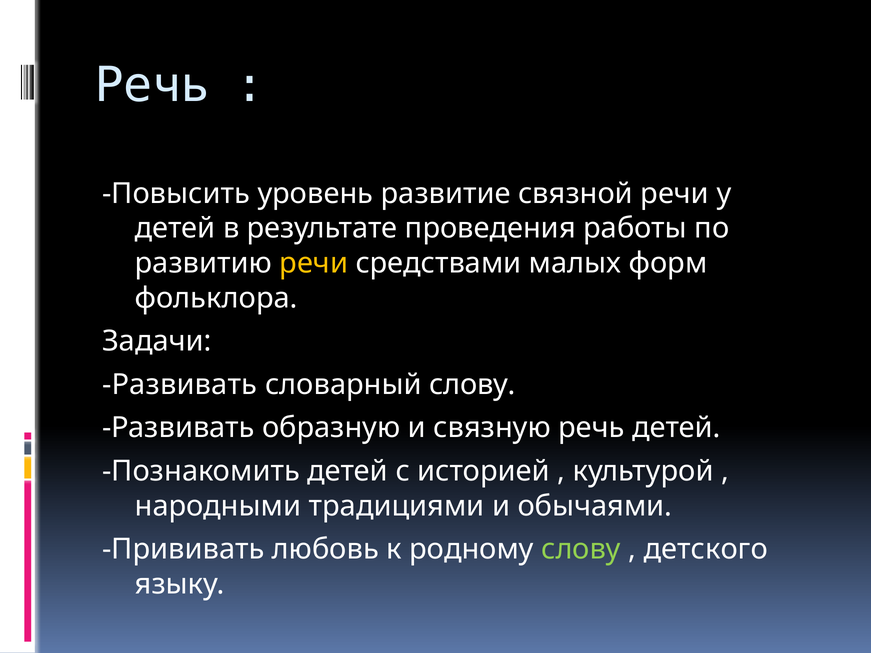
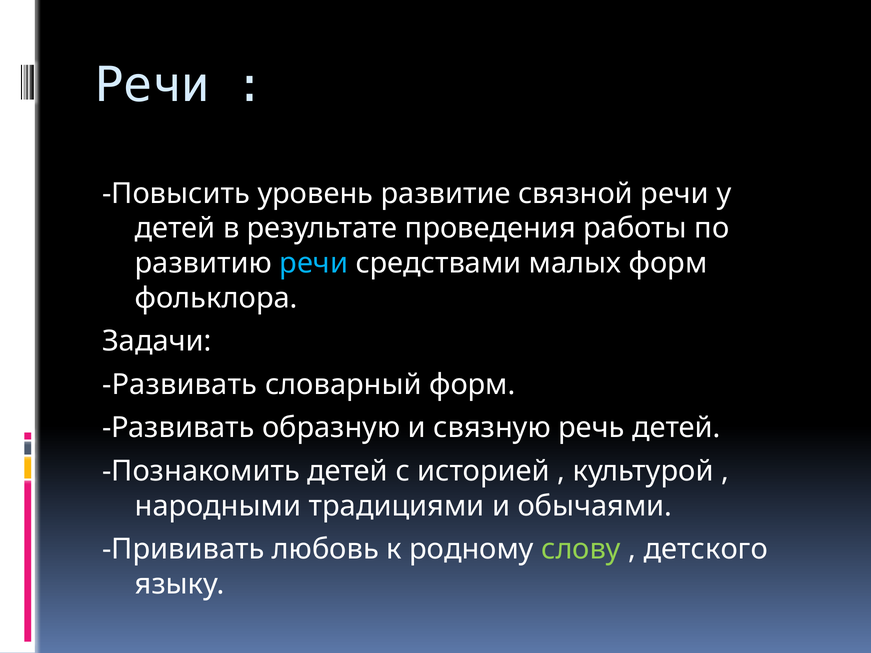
Речь: Речь -> Речи (152, 85)
речи colour: yellow -> light blue (314, 263)
словарный слову: слову -> форм (472, 385)
